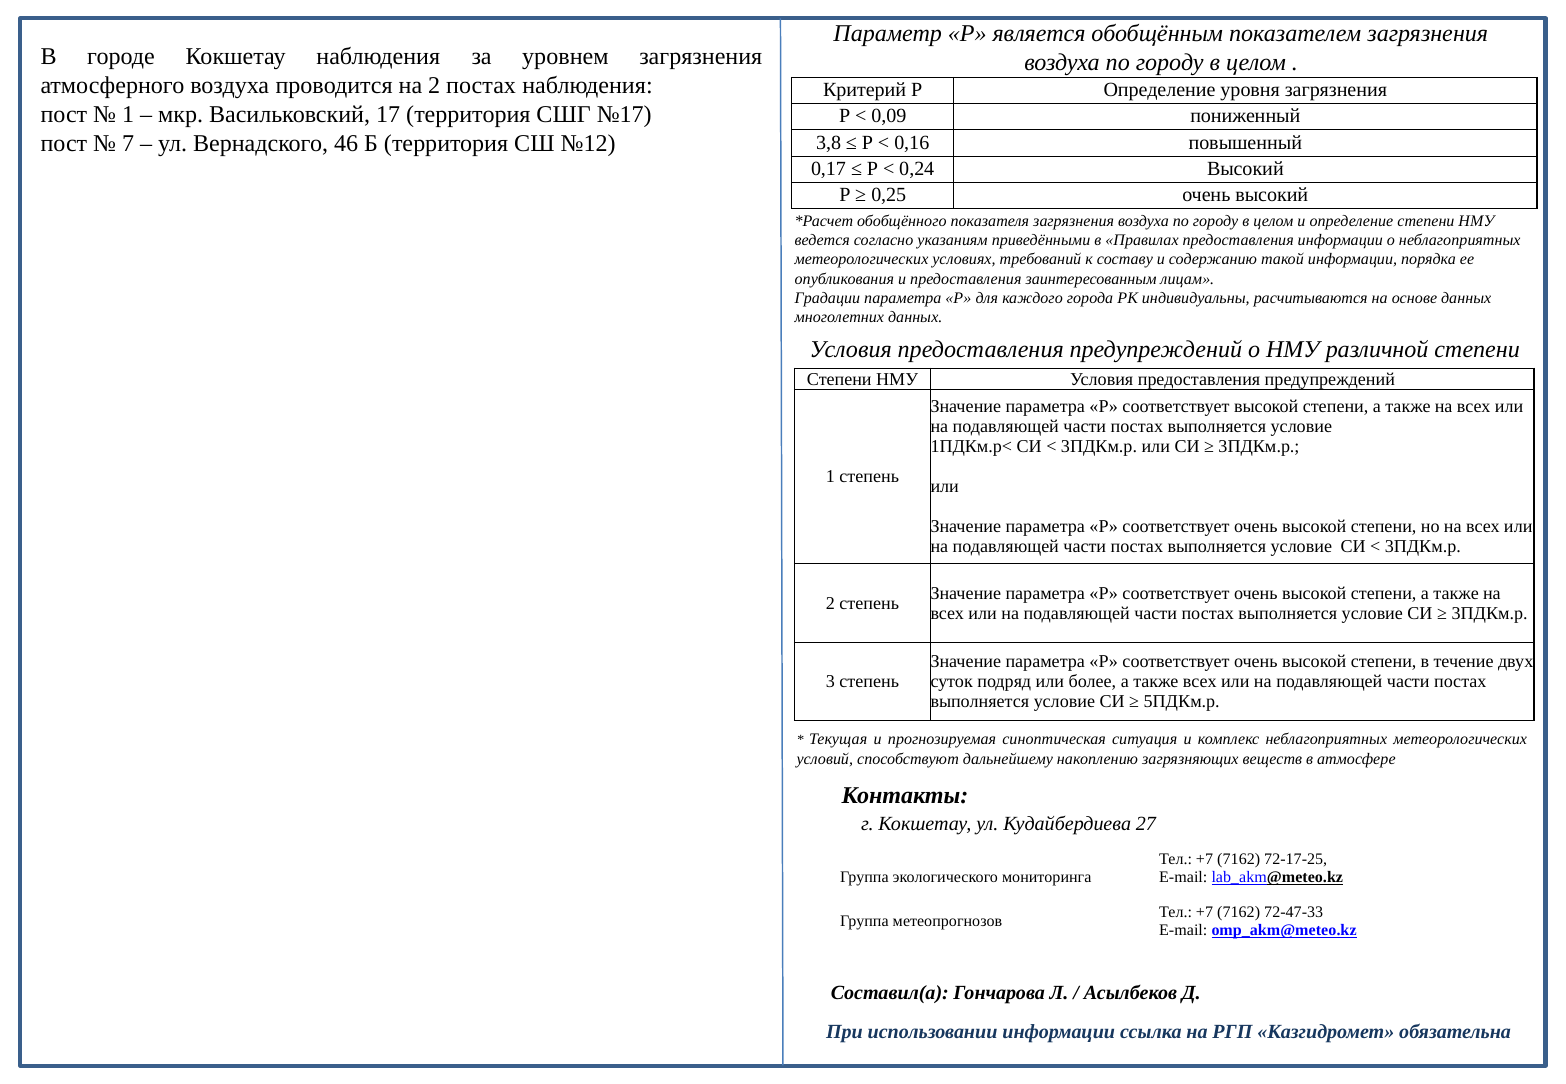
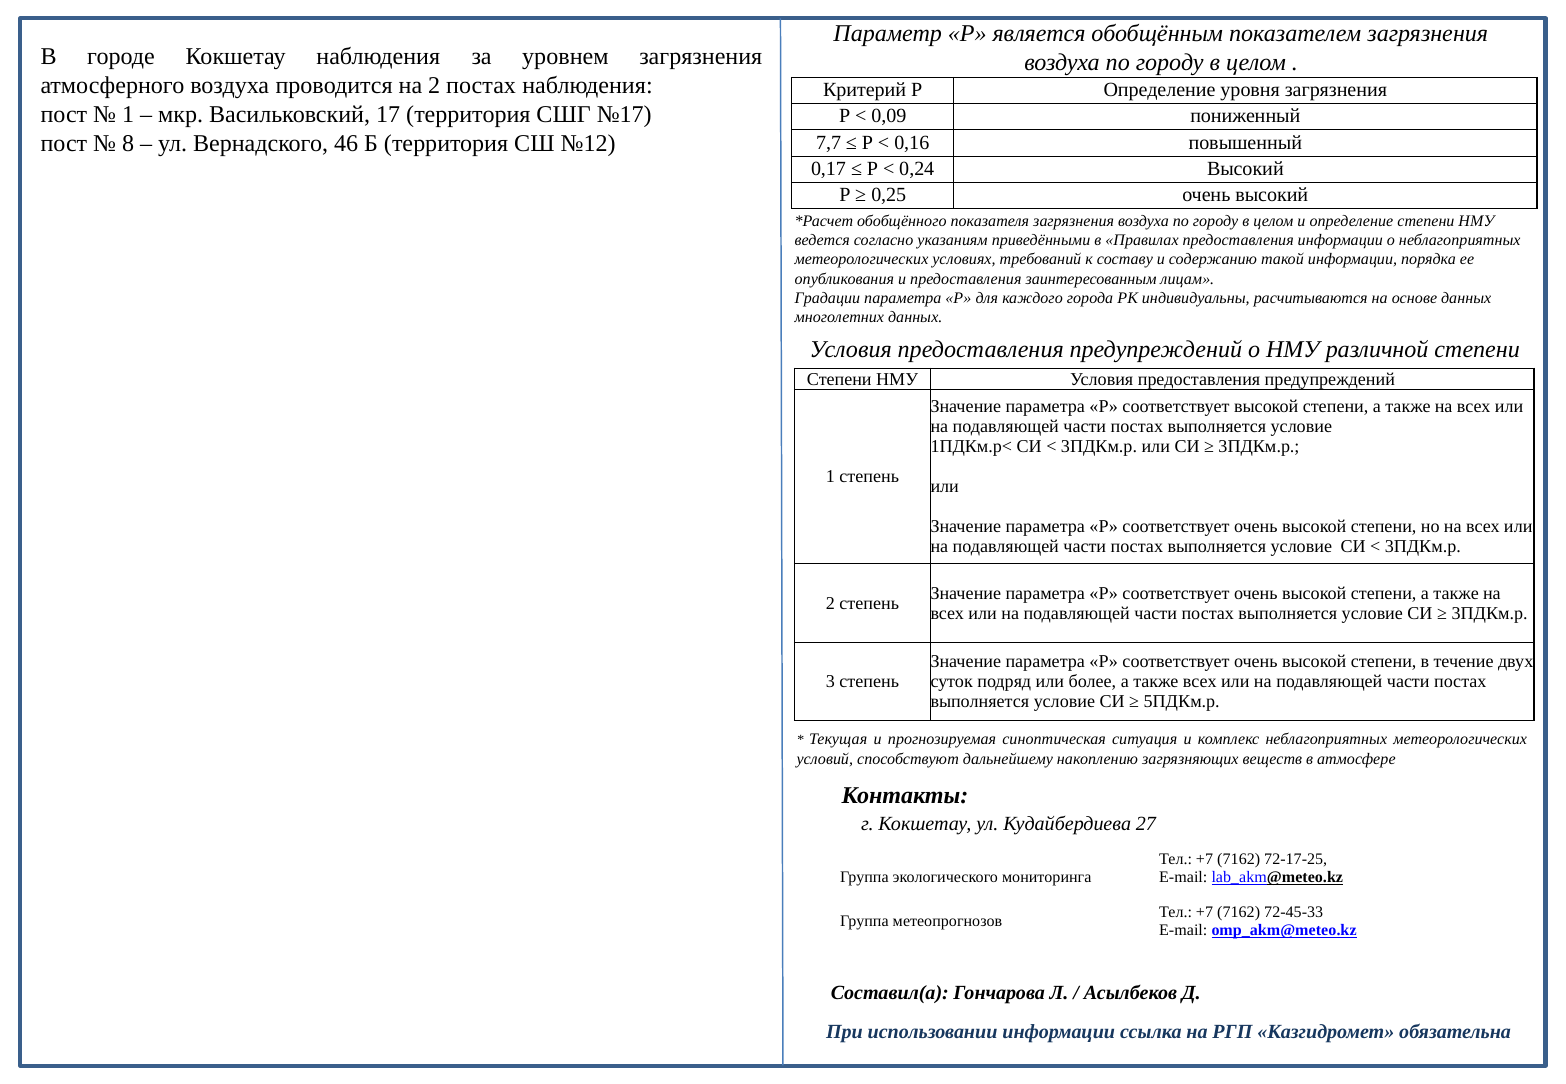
7: 7 -> 8 (128, 144)
3,8: 3,8 -> 7,7 (829, 143)
72-47-33: 72-47-33 -> 72-45-33 (1294, 912)
